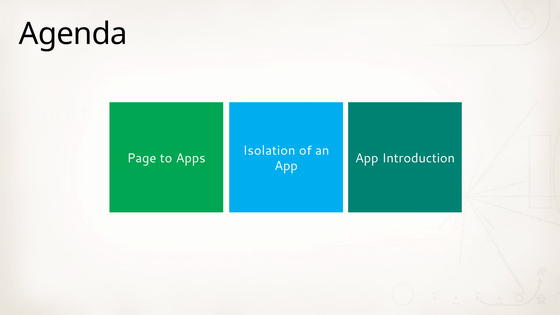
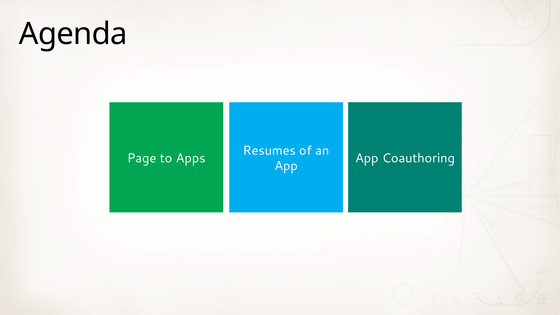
Isolation: Isolation -> Resumes (269, 150)
Introduction: Introduction -> Coauthoring (418, 158)
